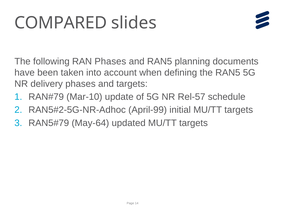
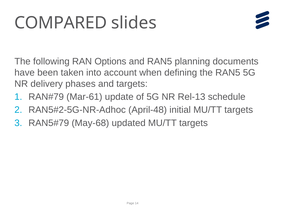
RAN Phases: Phases -> Options (110, 62)
Mar-10: Mar-10 -> Mar-61 (84, 97)
Rel-57: Rel-57 -> Rel-13 (192, 97)
April-99: April-99 -> April-48 (148, 110)
May-64: May-64 -> May-68 (90, 123)
